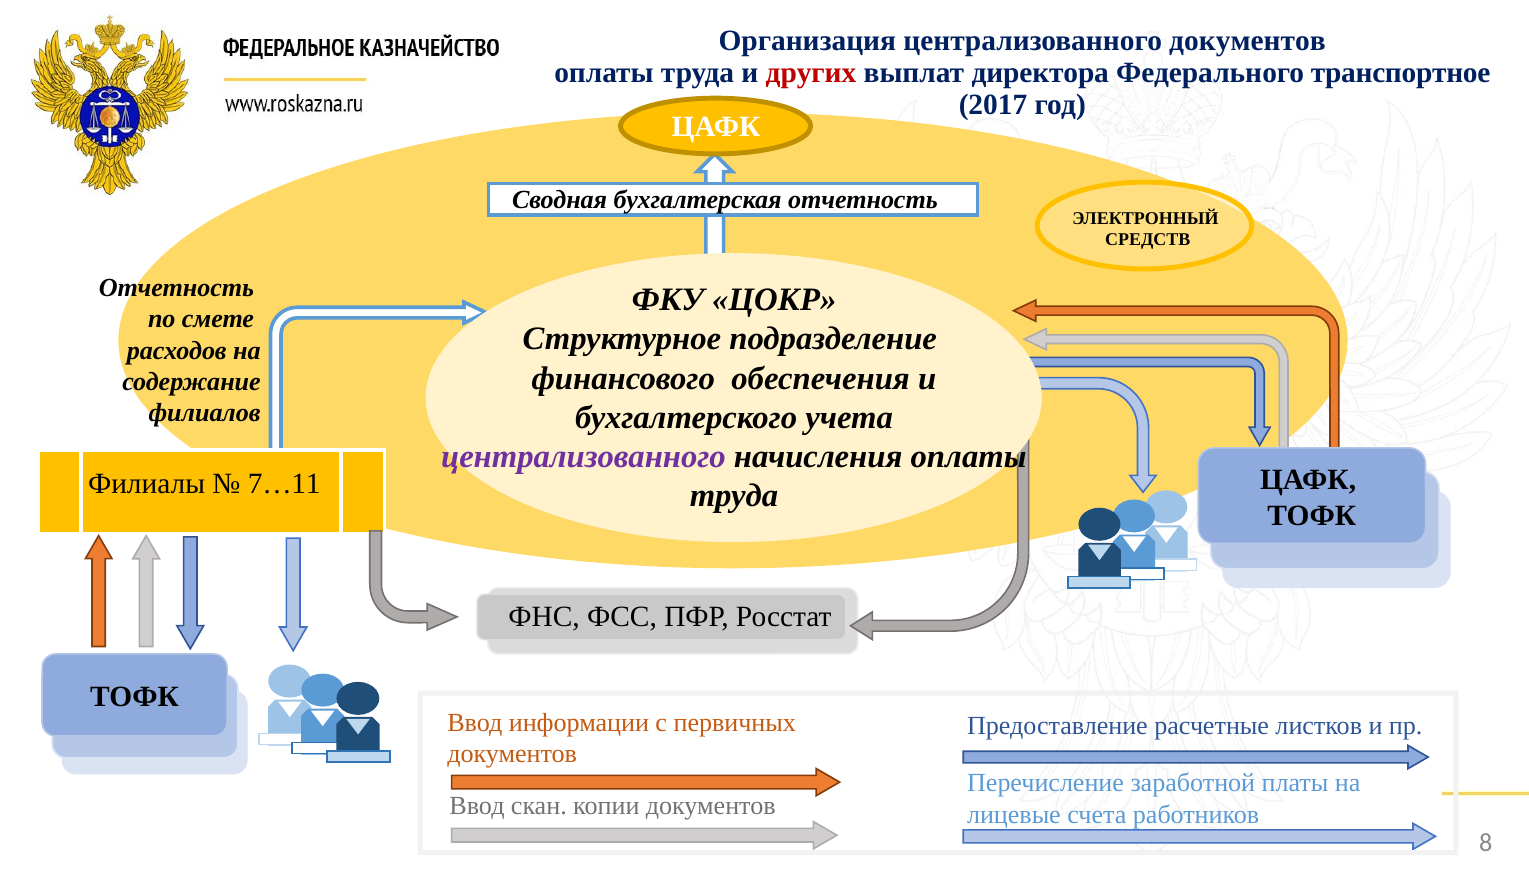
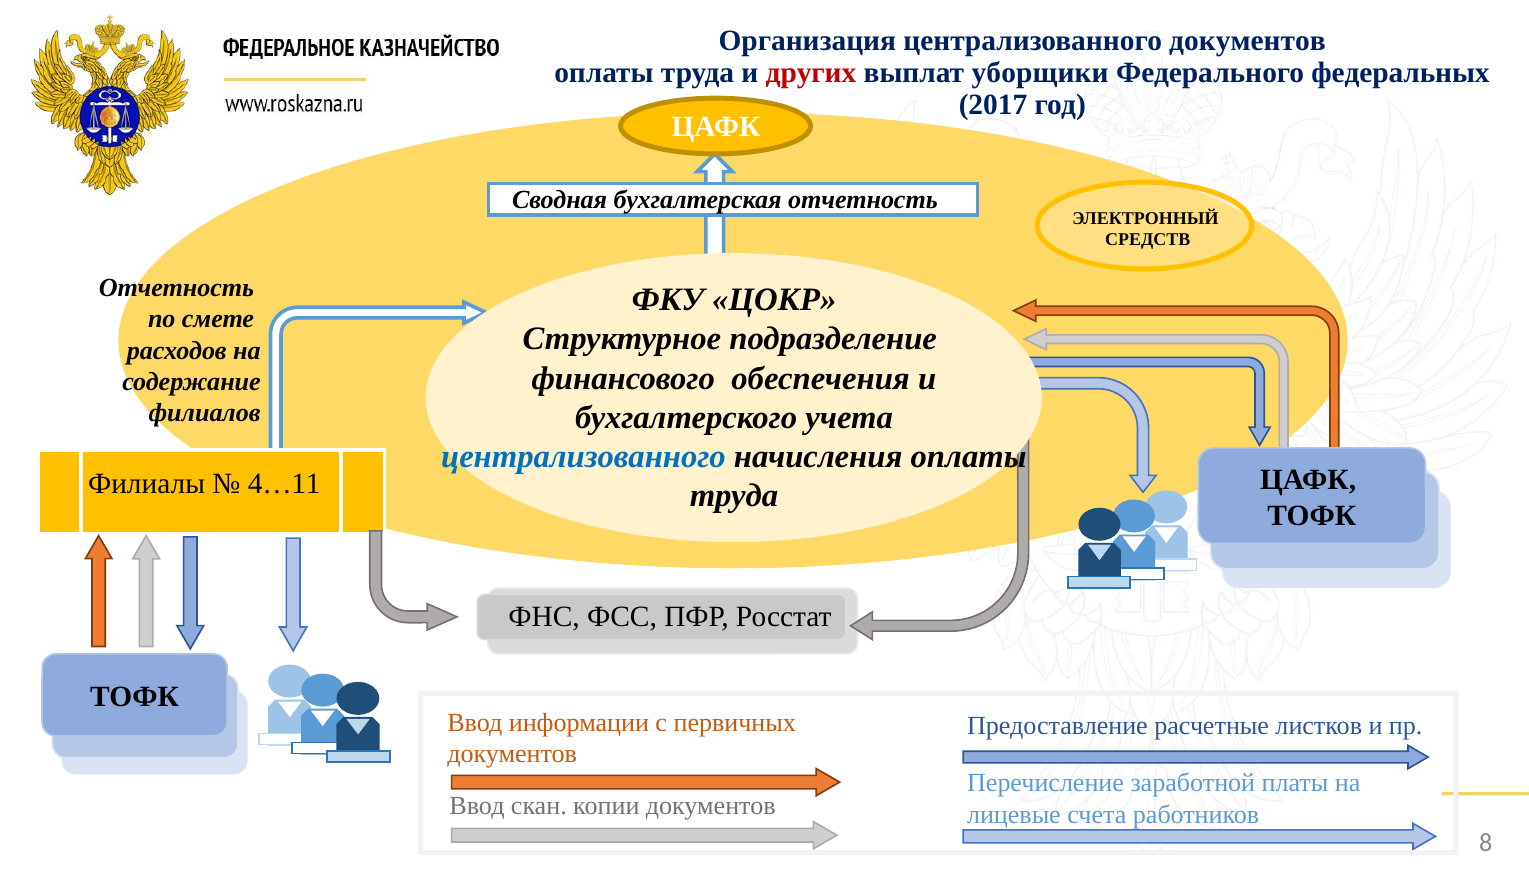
директора: директора -> уборщики (1040, 73)
транспортное: транспортное -> федеральных (1401, 73)
централизованного colour: purple -> blue (583, 457)
7…11: 7…11 -> 4…11 (284, 484)
